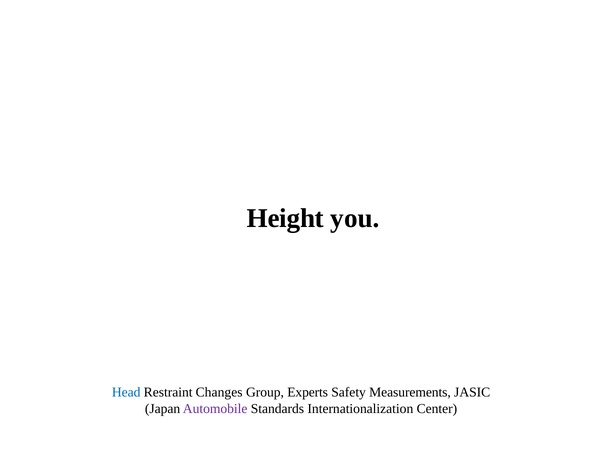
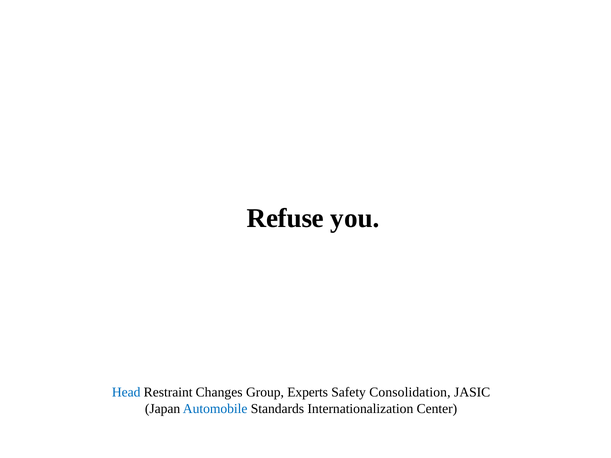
Height: Height -> Refuse (285, 219)
Measurements: Measurements -> Consolidation (410, 393)
Automobile colour: purple -> blue (215, 409)
